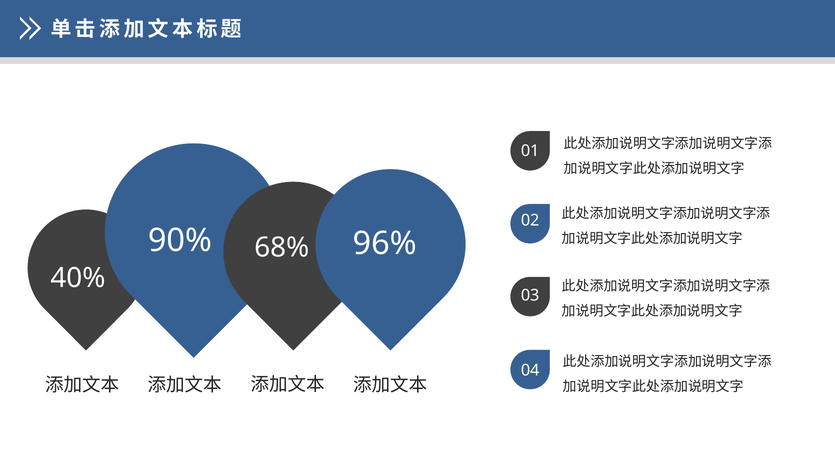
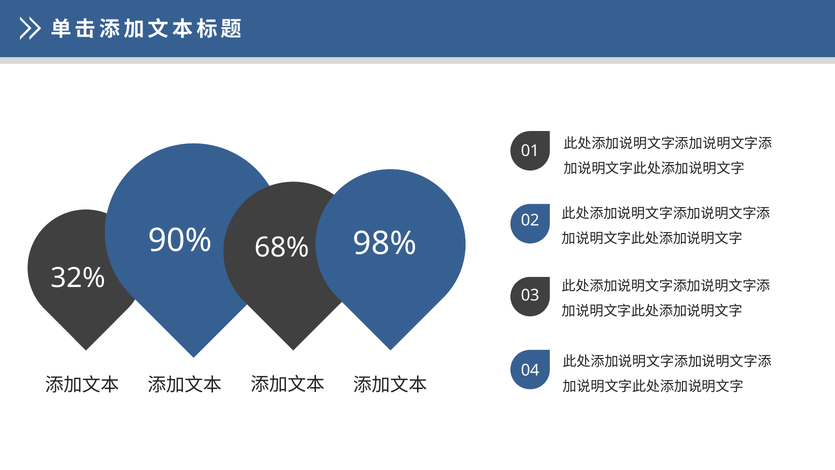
96%: 96% -> 98% (385, 243)
40%: 40% -> 32% (78, 278)
